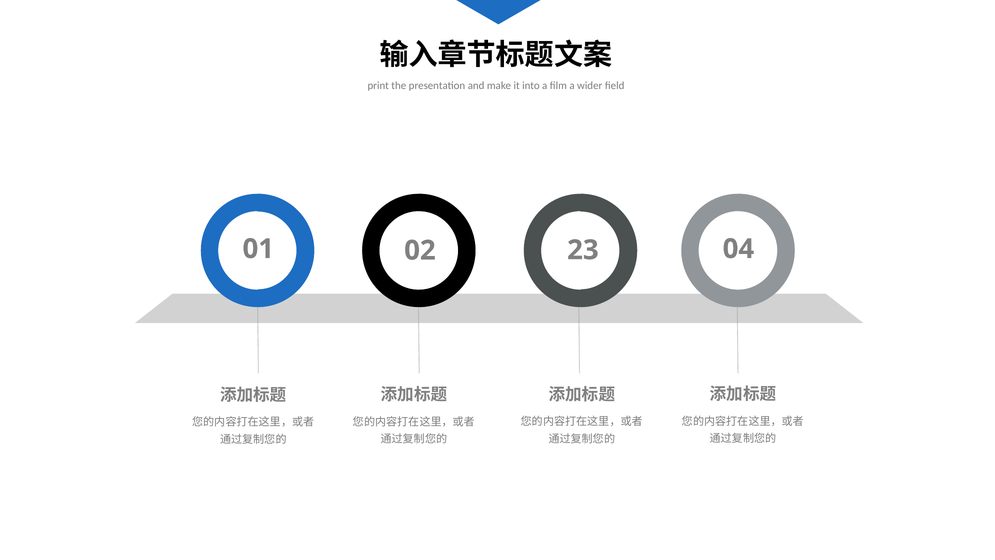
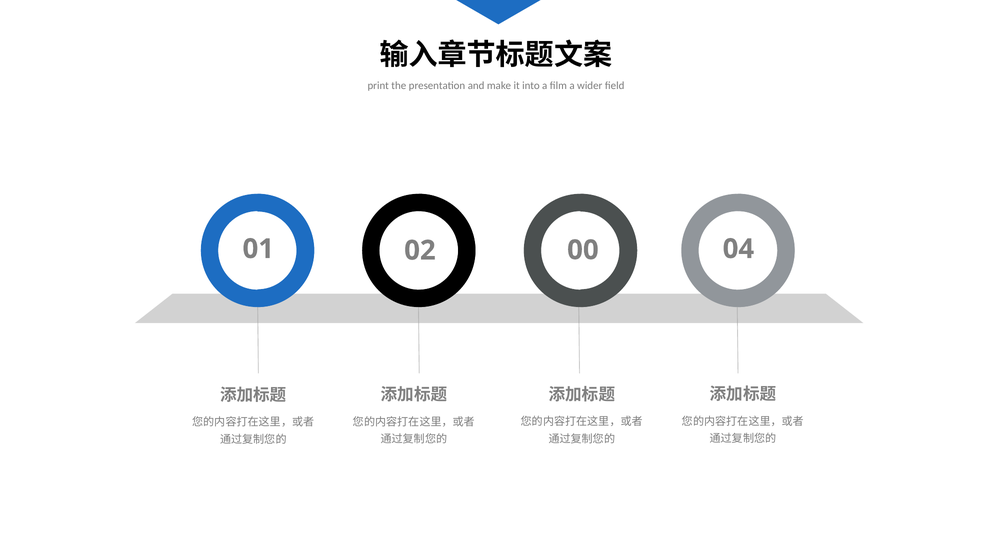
23: 23 -> 00 (583, 250)
